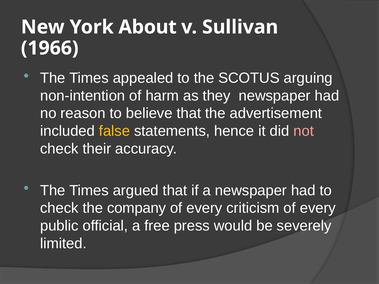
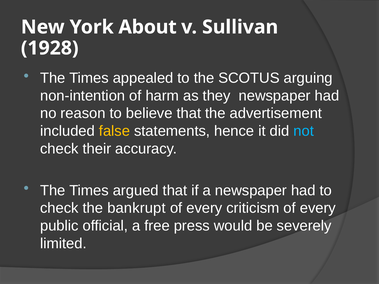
1966: 1966 -> 1928 (50, 48)
not colour: pink -> light blue (304, 131)
company: company -> bankrupt (136, 208)
